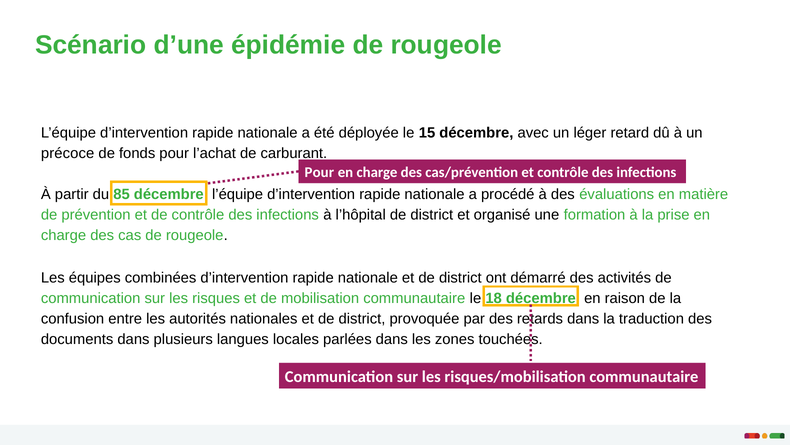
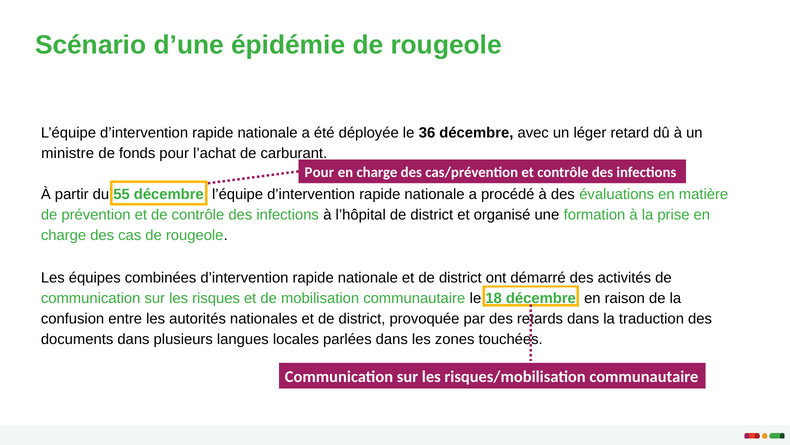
15: 15 -> 36 (427, 133)
précoce: précoce -> ministre (68, 153)
85: 85 -> 55 (122, 194)
